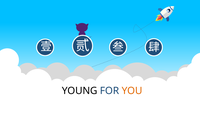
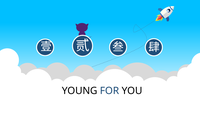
YOU colour: orange -> black (132, 90)
